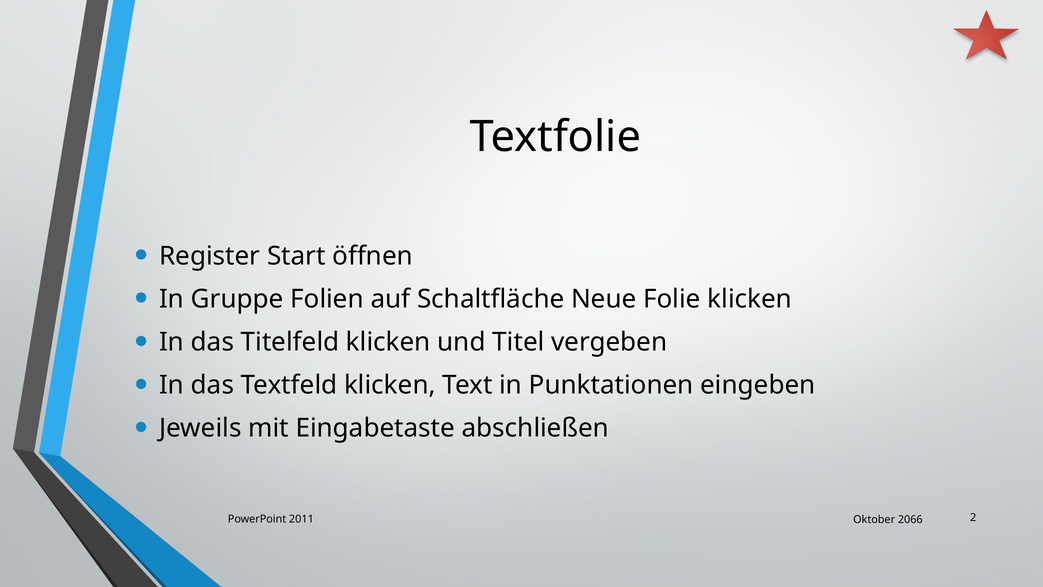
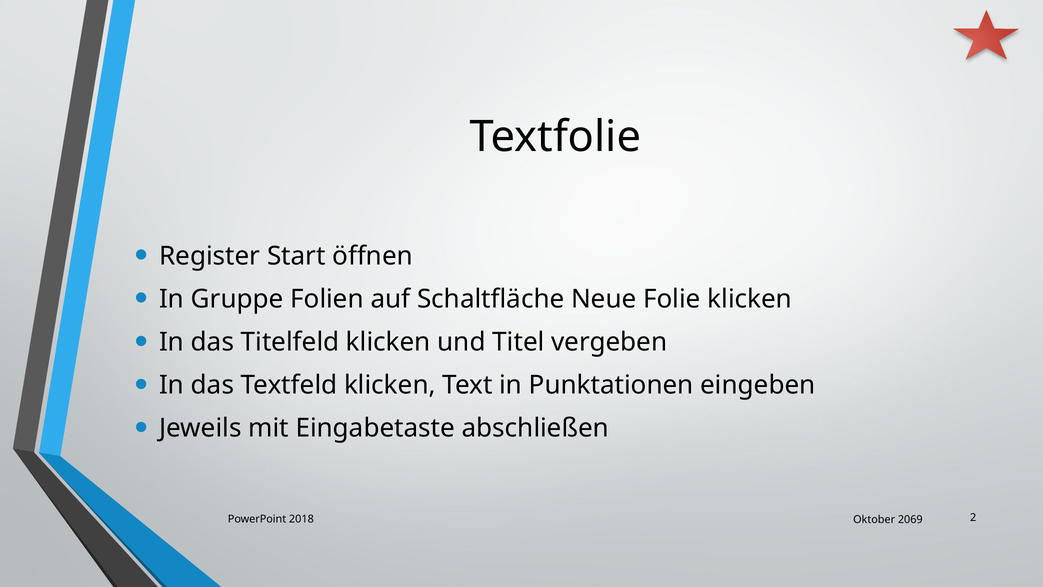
2011: 2011 -> 2018 (301, 519)
2066: 2066 -> 2069 (910, 520)
